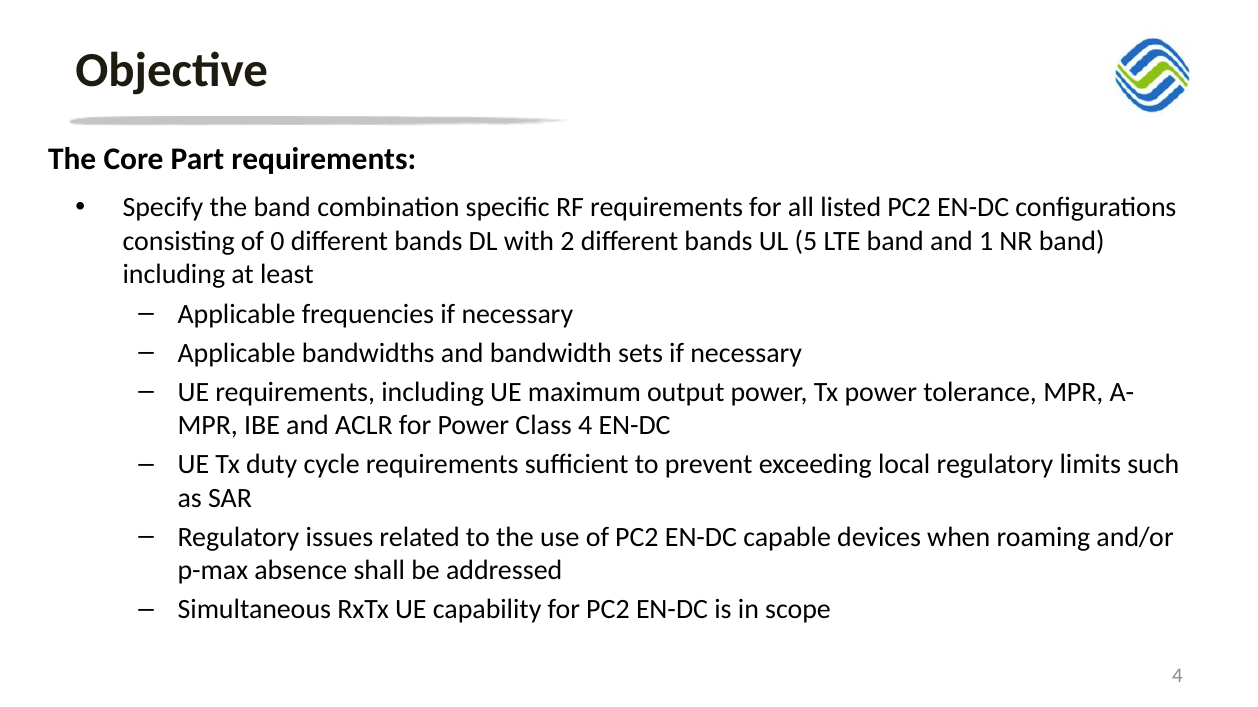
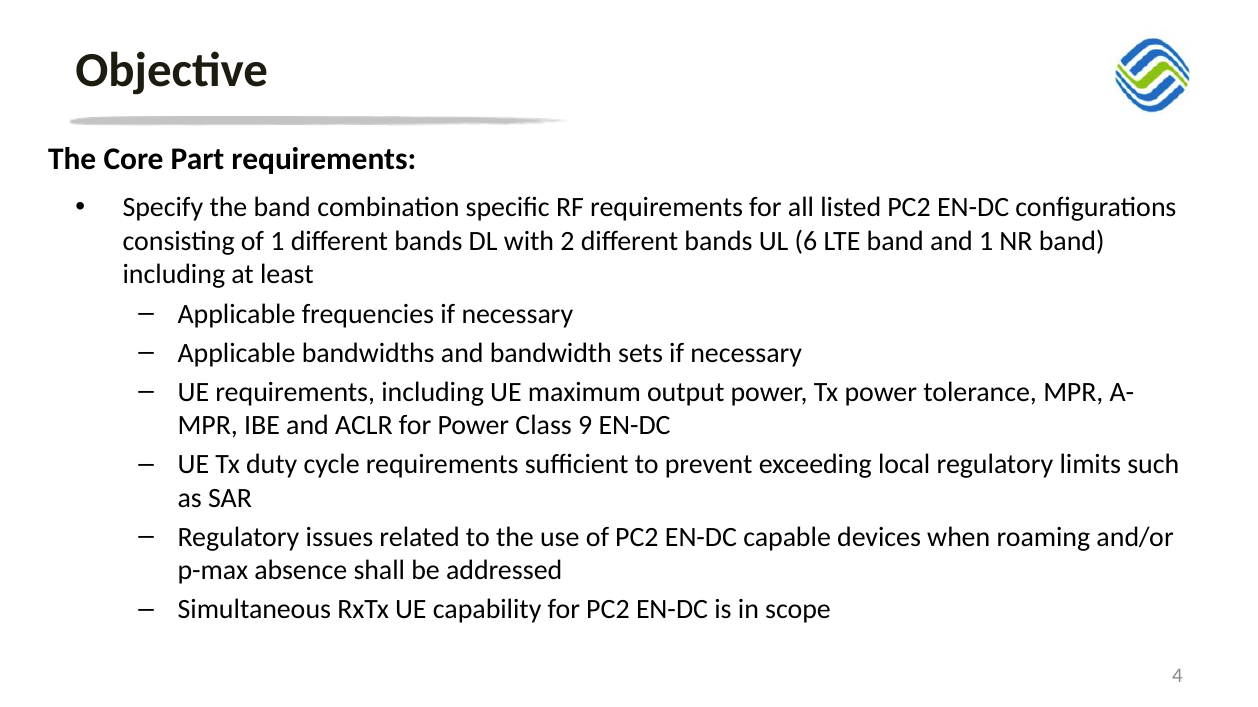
of 0: 0 -> 1 (277, 241)
5: 5 -> 6 (806, 241)
Class 4: 4 -> 9 (585, 426)
